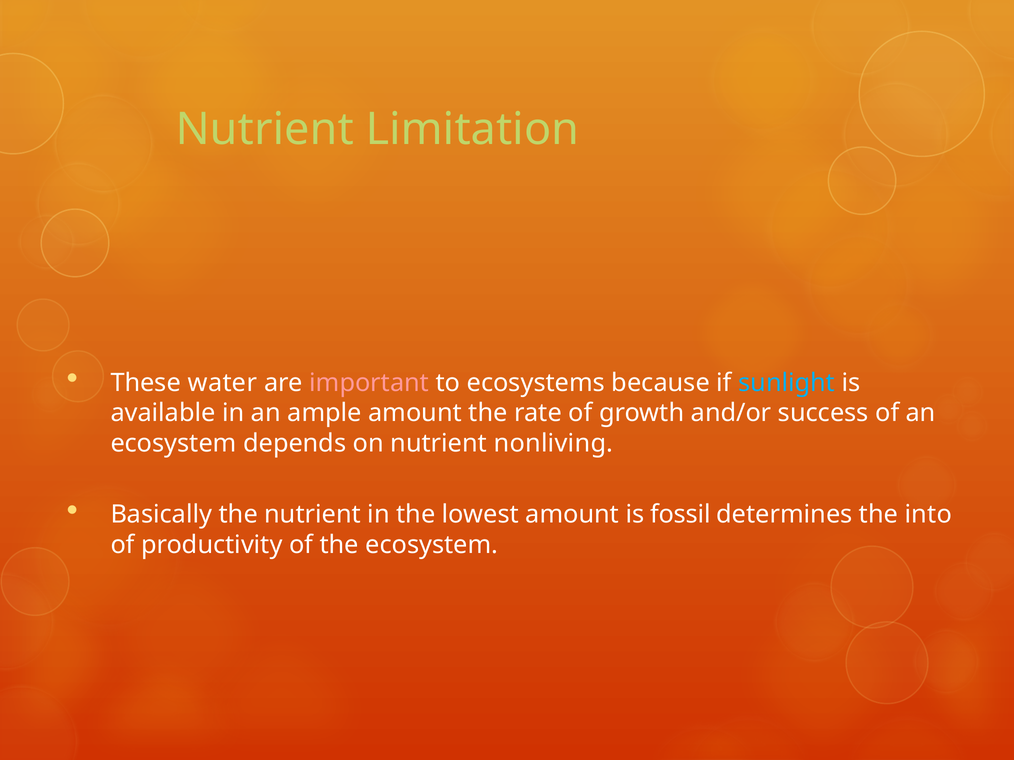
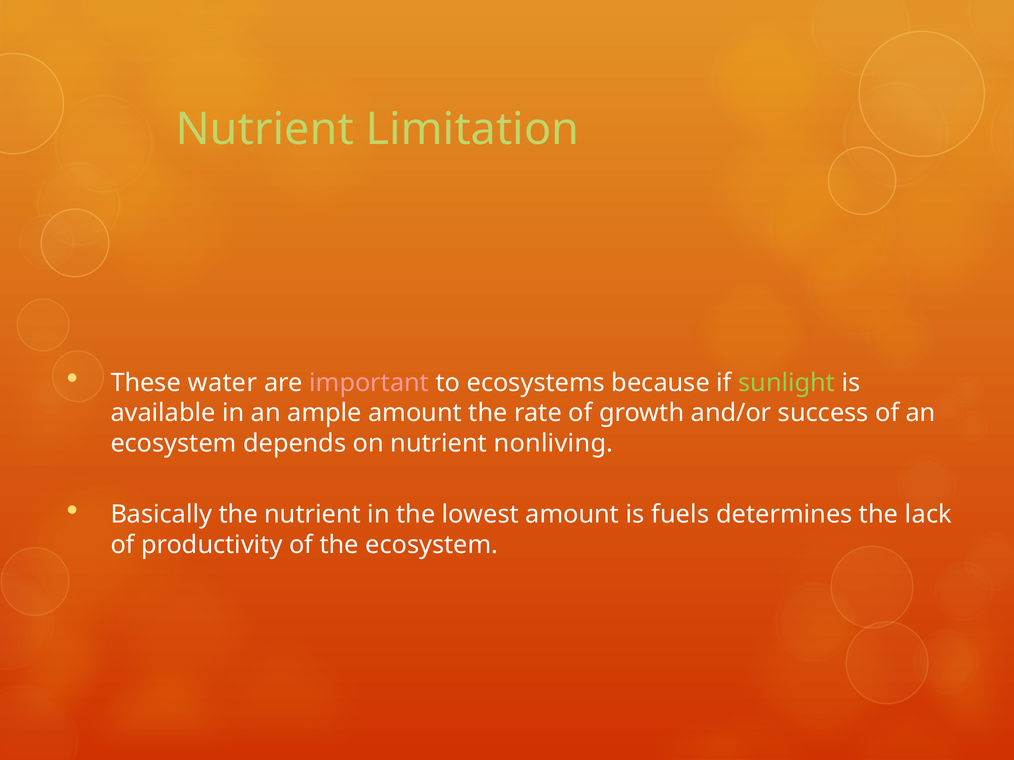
sunlight colour: light blue -> light green (787, 383)
fossil: fossil -> fuels (680, 515)
into: into -> lack (928, 515)
